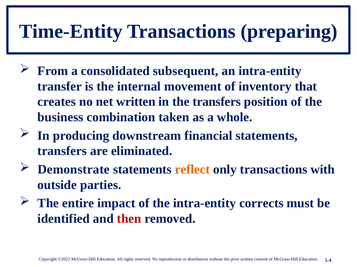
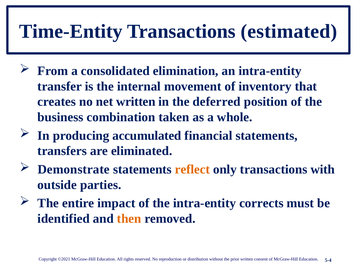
preparing: preparing -> estimated (289, 31)
subsequent: subsequent -> elimination (186, 71)
the transfers: transfers -> deferred (217, 102)
downstream: downstream -> accumulated (147, 136)
then colour: red -> orange (129, 219)
